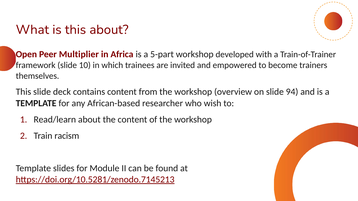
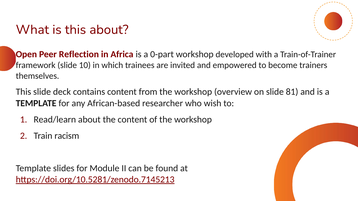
Multiplier: Multiplier -> Reflection (79, 54)
5-part: 5-part -> 0-part (162, 54)
94: 94 -> 81 (292, 92)
